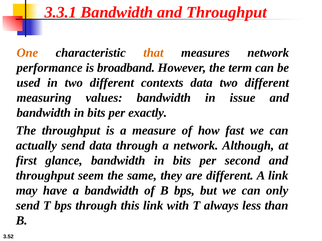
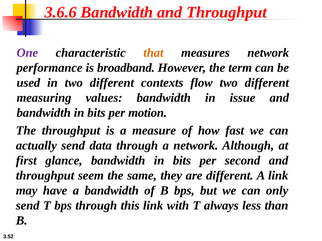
3.3.1: 3.3.1 -> 3.6.6 (61, 12)
One colour: orange -> purple (27, 53)
contexts data: data -> flow (202, 83)
exactly: exactly -> motion (148, 113)
